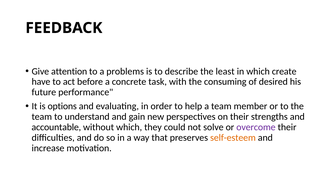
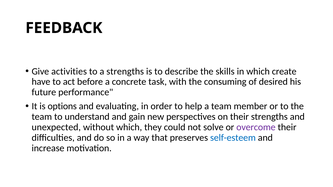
attention: attention -> activities (69, 71)
a problems: problems -> strengths (125, 71)
least: least -> skills (225, 71)
accountable: accountable -> unexpected (56, 127)
self-esteem colour: orange -> blue (233, 138)
